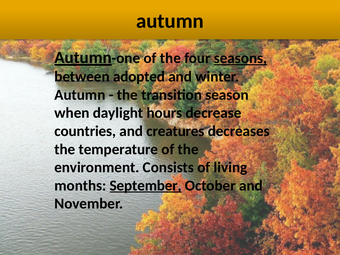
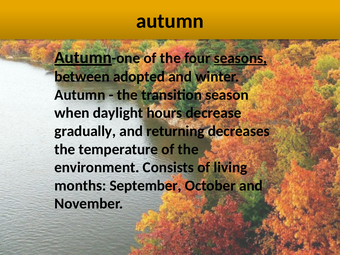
countries: countries -> gradually (85, 131)
creatures: creatures -> returning (175, 131)
September underline: present -> none (146, 186)
